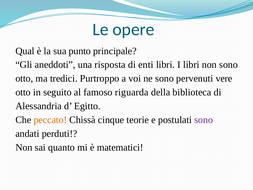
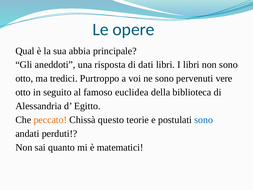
punto: punto -> abbia (80, 51)
enti: enti -> dati (146, 65)
riguarda: riguarda -> euclidea (132, 92)
cinque: cinque -> questo (111, 120)
sono colour: purple -> blue (204, 120)
